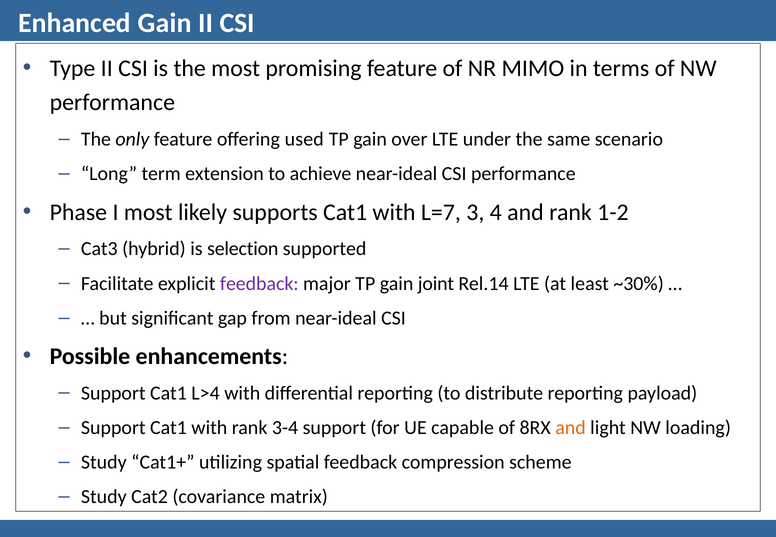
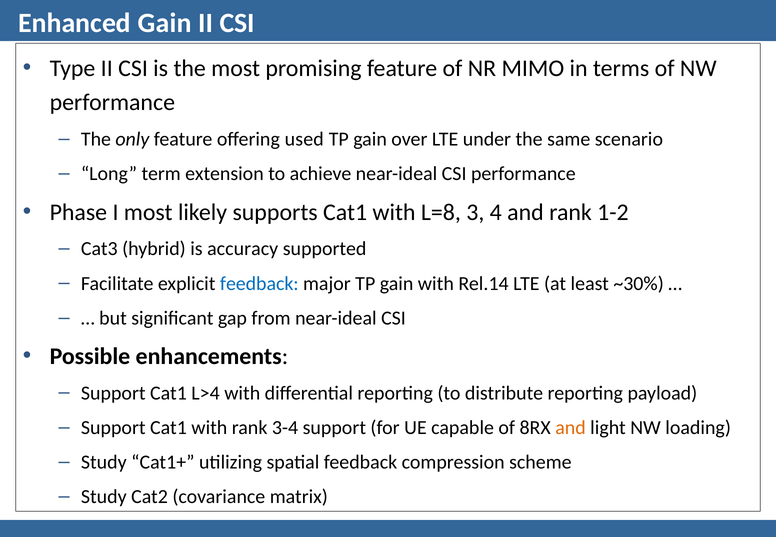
L=7: L=7 -> L=8 (441, 212)
selection: selection -> accuracy (243, 249)
feedback colour: purple -> blue (259, 284)
gain joint: joint -> with (436, 284)
